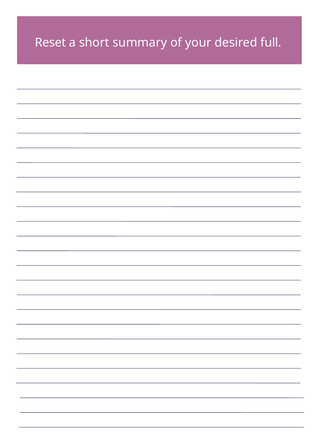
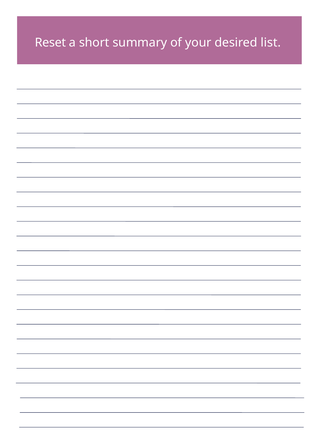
full: full -> list (271, 43)
